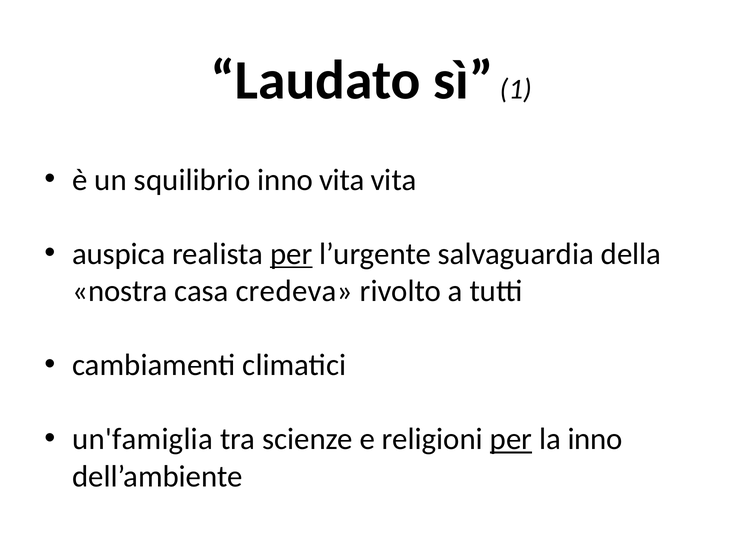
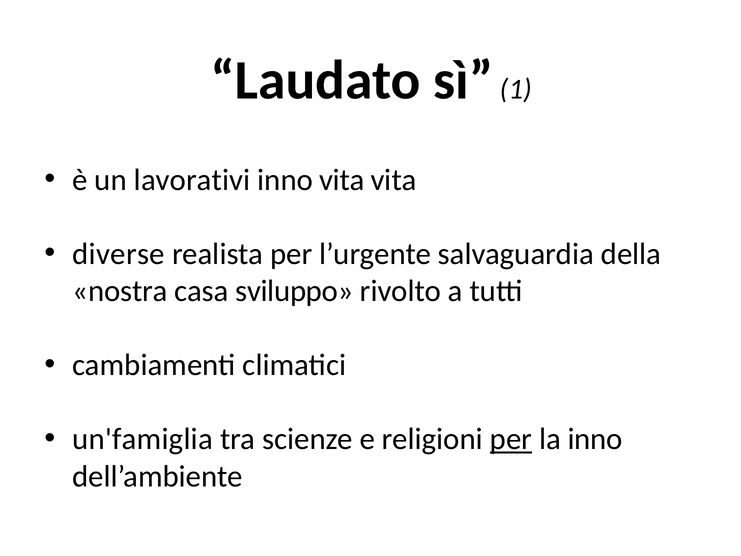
squilibrio: squilibrio -> lavorativi (192, 180)
auspica: auspica -> diverse (119, 254)
per underline: present -> none (291, 254)
credeva: credeva -> sviluppo (294, 291)
